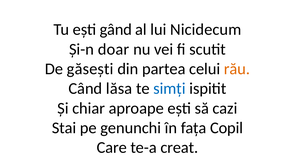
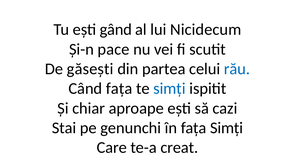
doar: doar -> pace (114, 49)
rău colour: orange -> blue (237, 69)
Când lăsa: lăsa -> fața (119, 89)
fața Copil: Copil -> Simți (227, 128)
